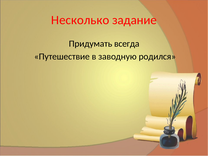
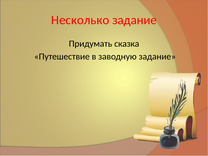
всегда: всегда -> сказка (127, 44)
заводную родился: родился -> задание (157, 57)
